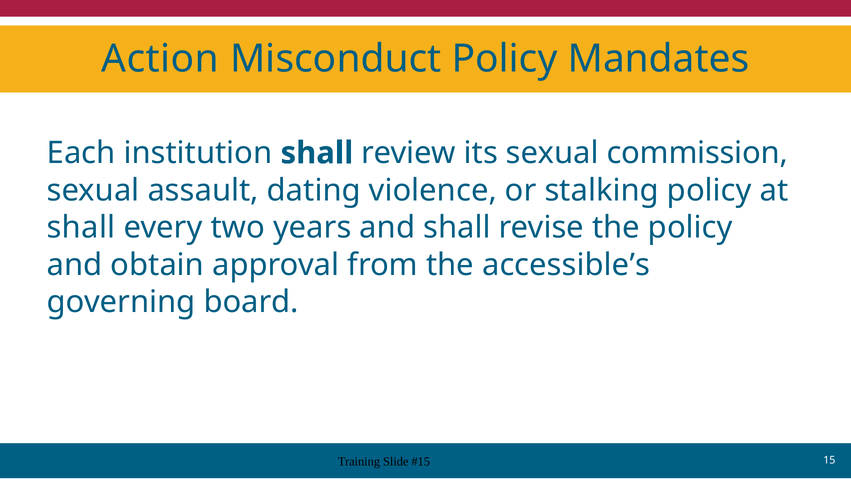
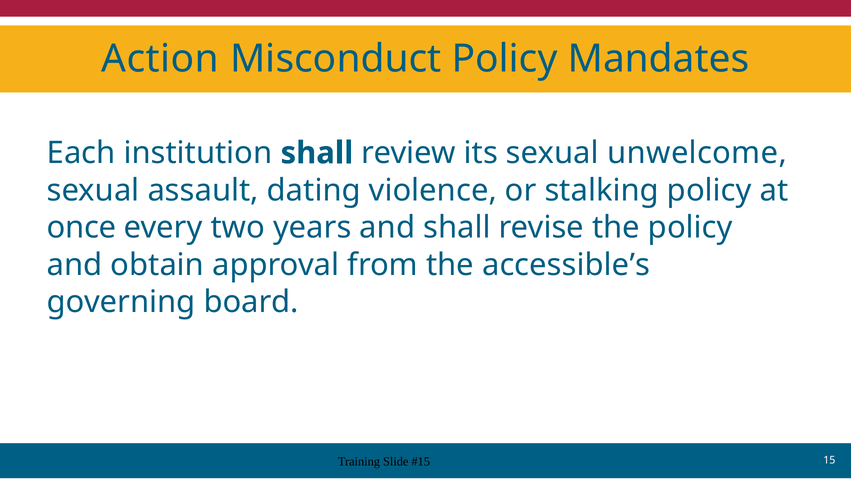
commission: commission -> unwelcome (697, 153)
shall: shall -> once (81, 227)
